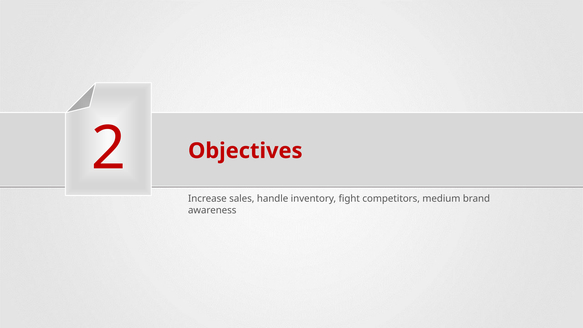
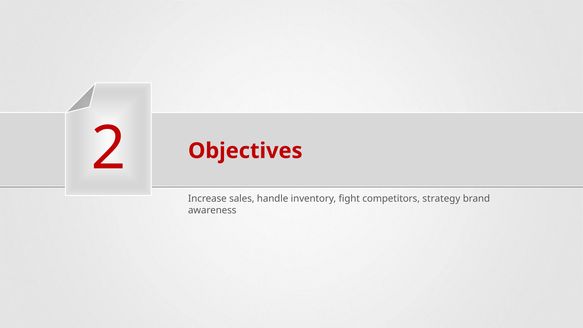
medium: medium -> strategy (441, 199)
